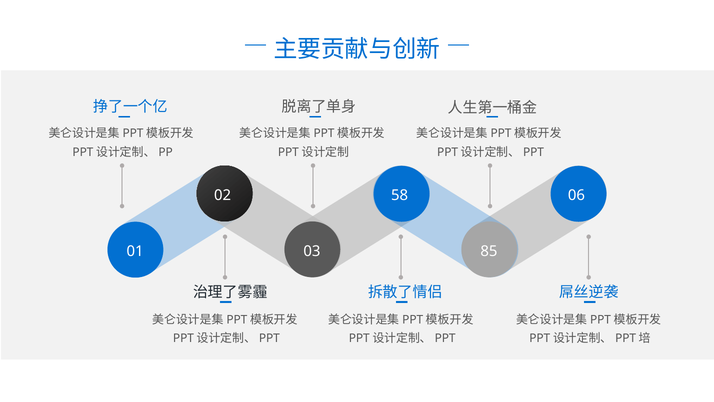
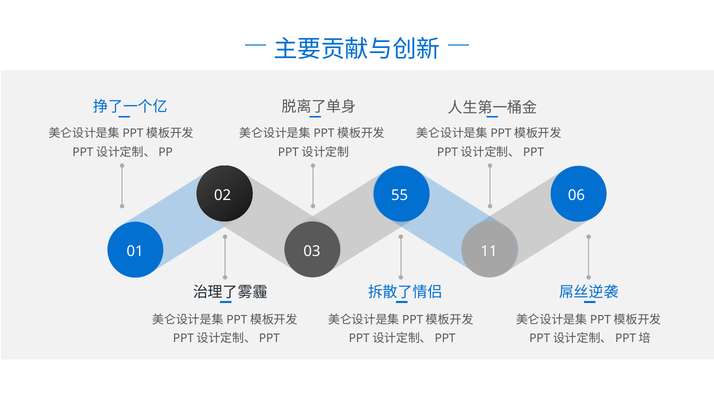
58: 58 -> 55 (400, 195)
85: 85 -> 11 (489, 251)
